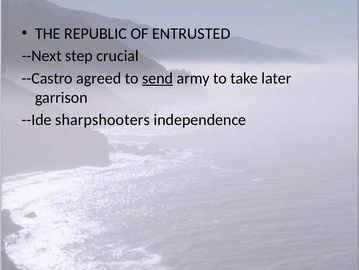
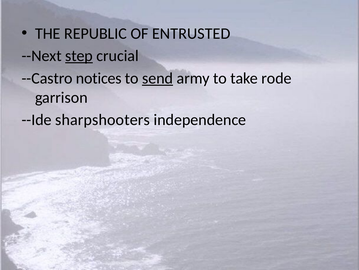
step underline: none -> present (79, 56)
agreed: agreed -> notices (99, 78)
later: later -> rode (276, 78)
